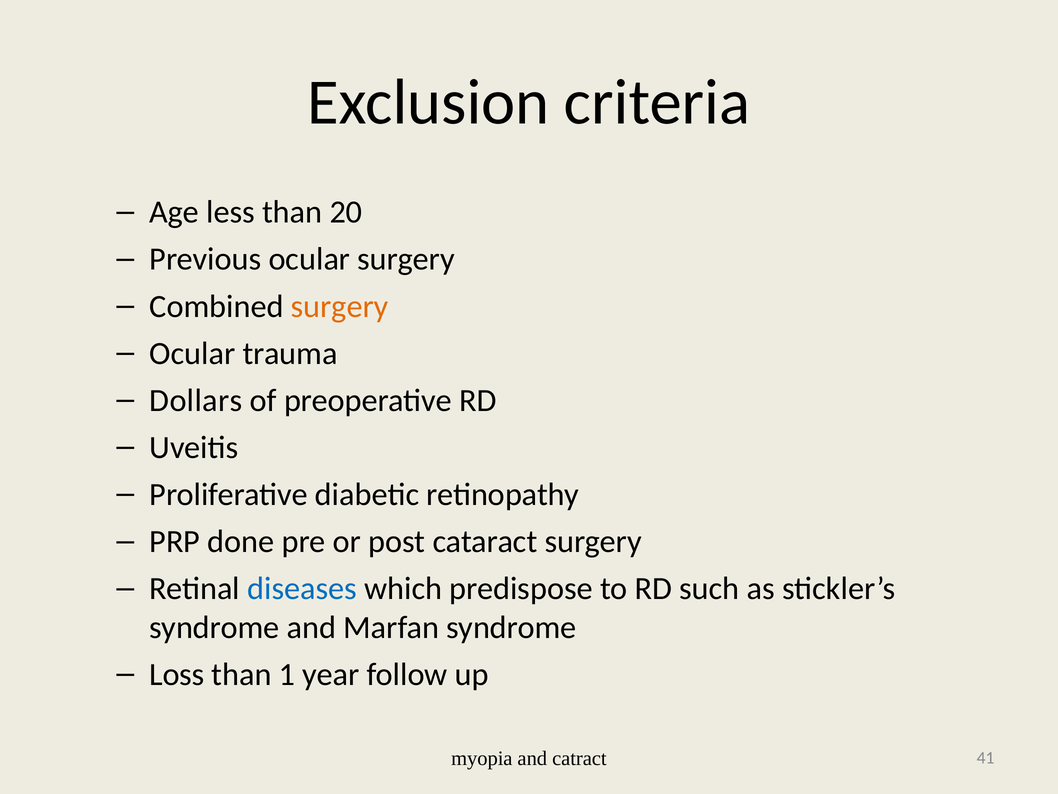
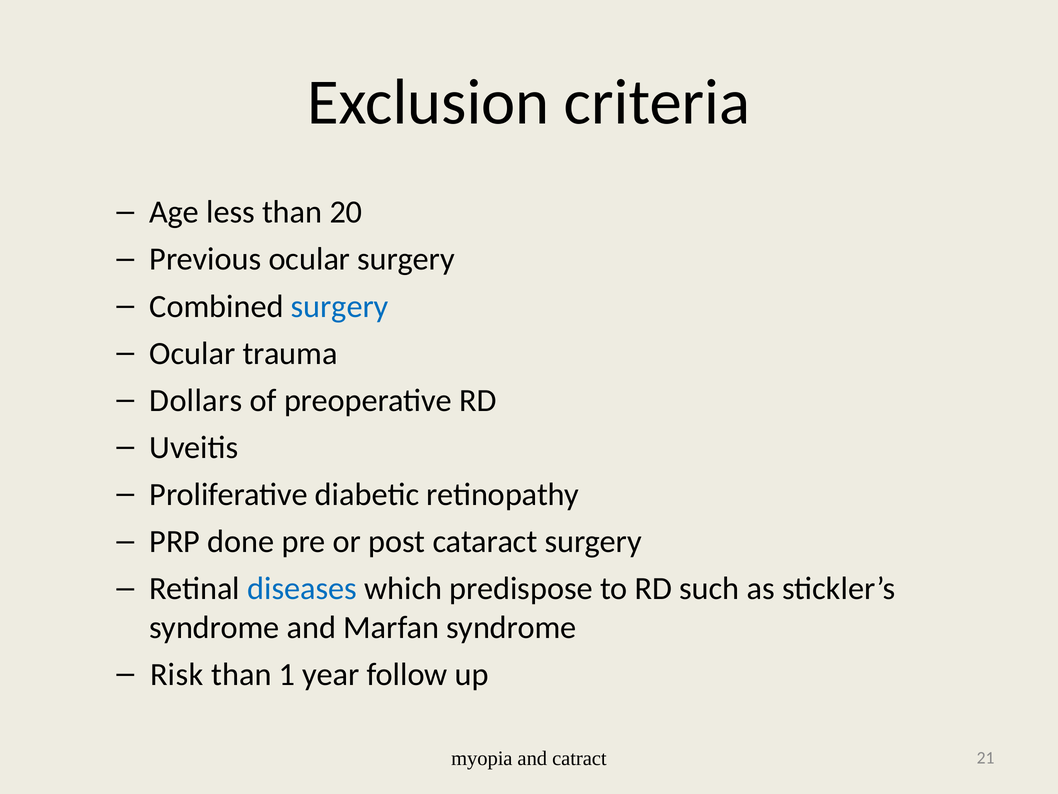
surgery colour: orange -> blue (340, 306)
Loss: Loss -> Risk (177, 674)
41: 41 -> 21 (986, 758)
